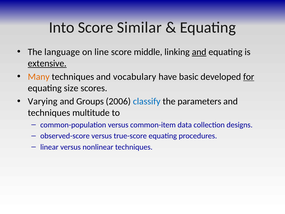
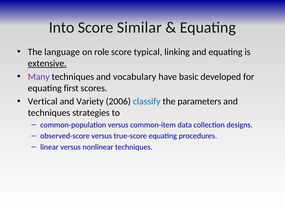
line: line -> role (102, 52)
middle: middle -> typical (148, 52)
and underline: present -> none (199, 52)
Many colour: orange -> purple (39, 77)
for underline: present -> none (249, 77)
size: size -> first (71, 88)
Varying: Varying -> Vertical (43, 101)
Groups: Groups -> Variety (90, 101)
multitude: multitude -> strategies (91, 113)
